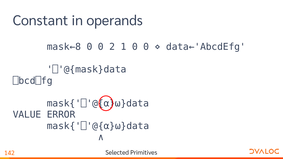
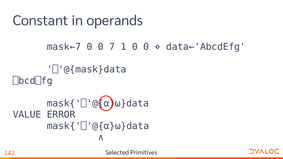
mask←8: mask←8 -> mask←7 (64, 47)
2: 2 -> 7 (112, 47)
